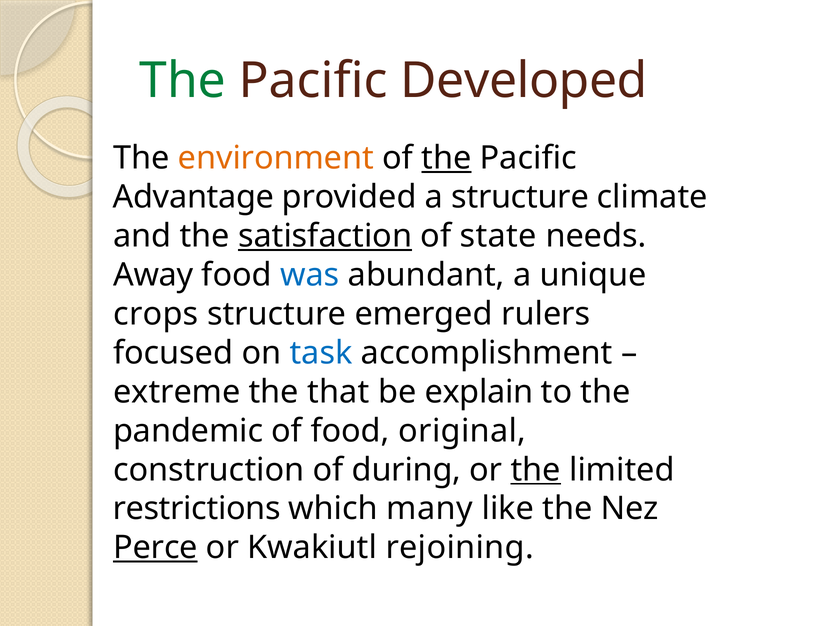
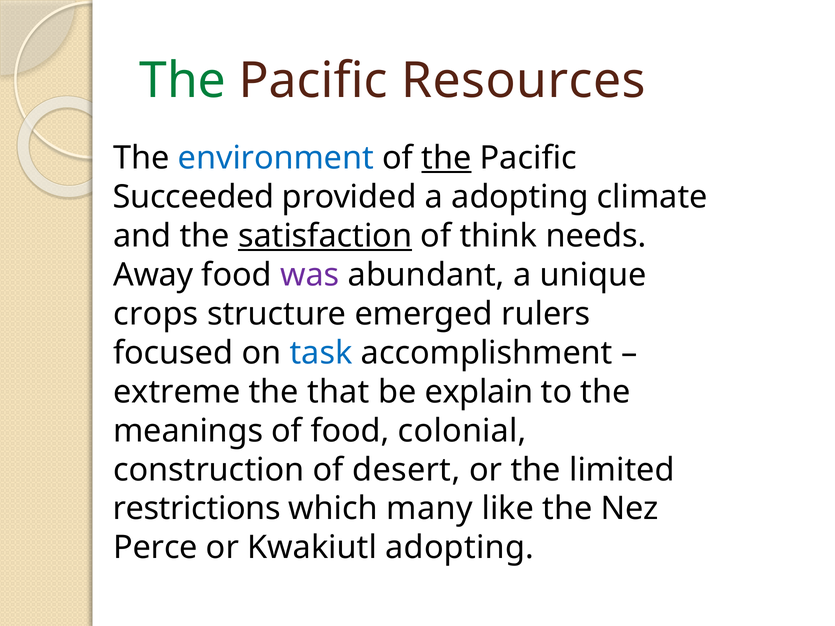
Developed: Developed -> Resources (523, 81)
environment colour: orange -> blue (276, 158)
Advantage: Advantage -> Succeeded (193, 197)
a structure: structure -> adopting (520, 197)
state: state -> think (498, 236)
was colour: blue -> purple (310, 275)
pandemic: pandemic -> meanings (188, 431)
original: original -> colonial (462, 431)
during: during -> desert (406, 470)
the underline: present -> none (536, 470)
Perce underline: present -> none (155, 548)
Kwakiutl rejoining: rejoining -> adopting (460, 548)
